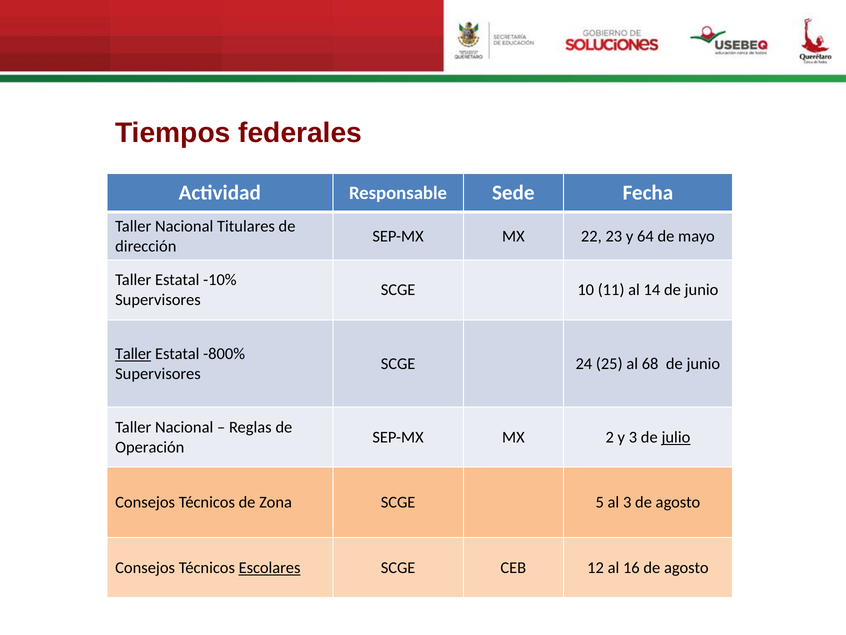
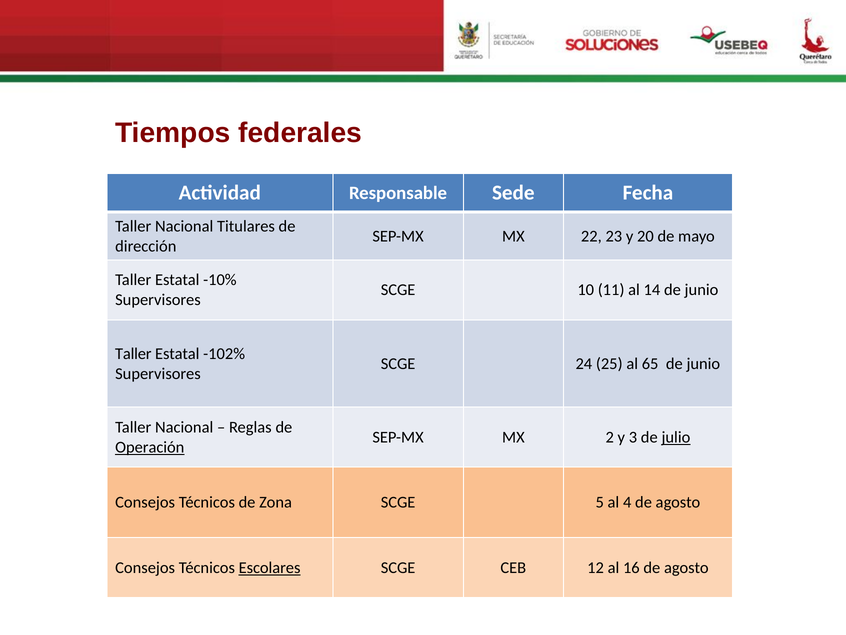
64: 64 -> 20 (645, 236)
Taller underline: present -> none (133, 353)
-800%: -800% -> -102% (224, 353)
68: 68 -> 65 (650, 363)
Operación underline: none -> present (150, 447)
al 3: 3 -> 4 (627, 502)
